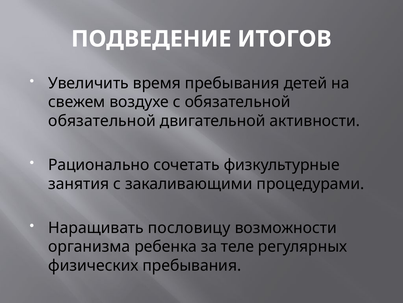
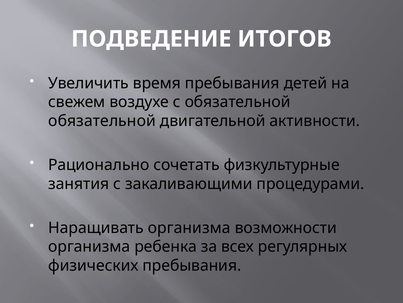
Наращивать пословицу: пословицу -> организма (189, 227)
теле: теле -> всех (238, 246)
